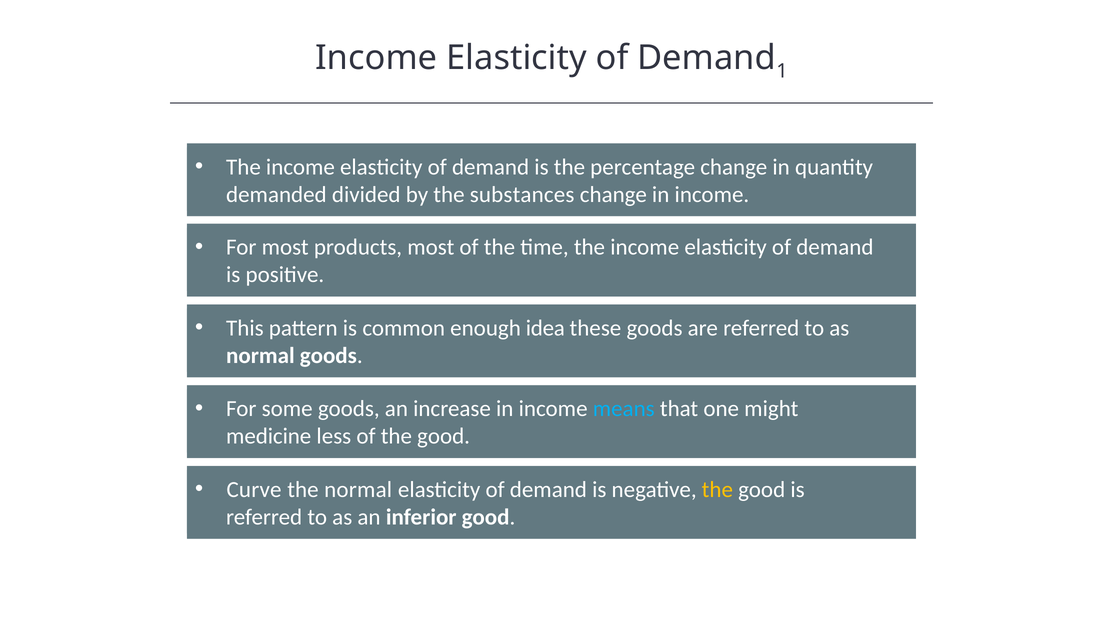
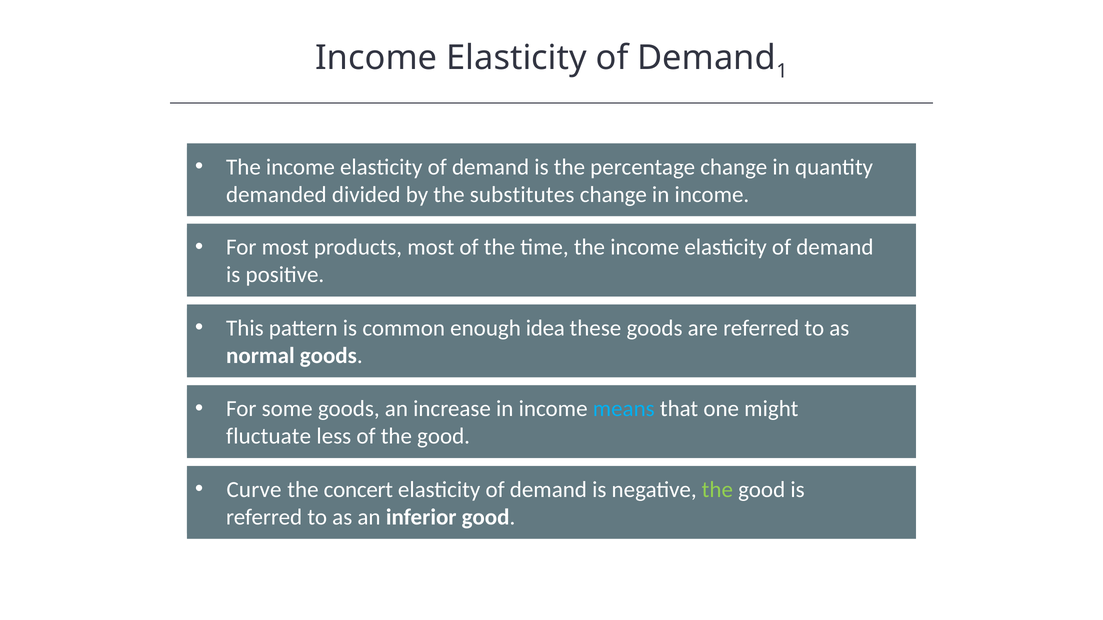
substances: substances -> substitutes (522, 195)
medicine: medicine -> fluctuate (269, 437)
the normal: normal -> concert (358, 490)
the colour: yellow -> light green (717, 490)
